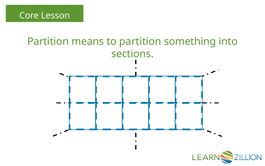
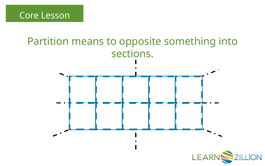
to partition: partition -> opposite (140, 41)
